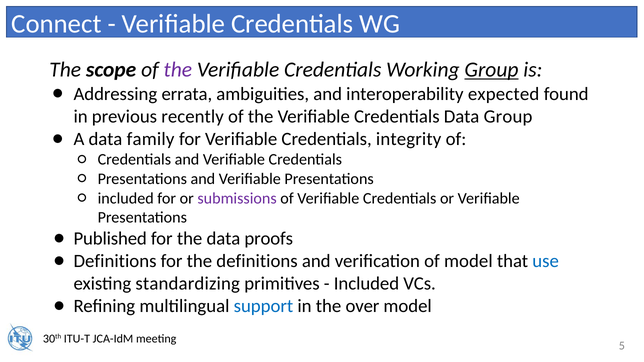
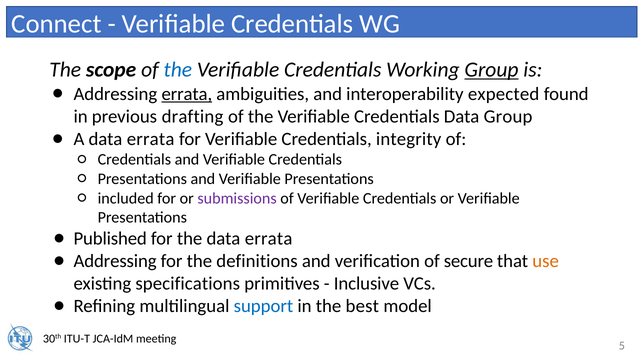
the colour: purple -> blue (178, 70)
errata underline: none -> present (187, 94)
recently: recently -> drafting (192, 116)
A data family: family -> errata (151, 139)
the data proofs: proofs -> errata (269, 239)
Definitions: Definitions -> Addressing (115, 261)
of model: model -> secure (468, 261)
use colour: blue -> orange (546, 261)
standardizing: standardizing -> specifications (188, 284)
Included: Included -> Inclusive (366, 284)
over: over -> best (362, 306)
